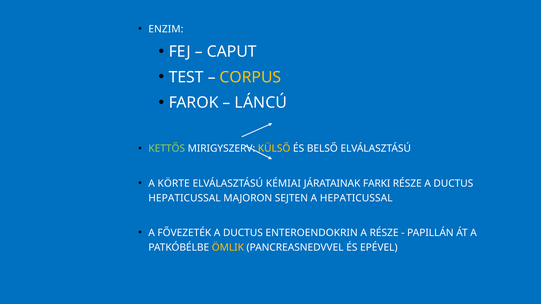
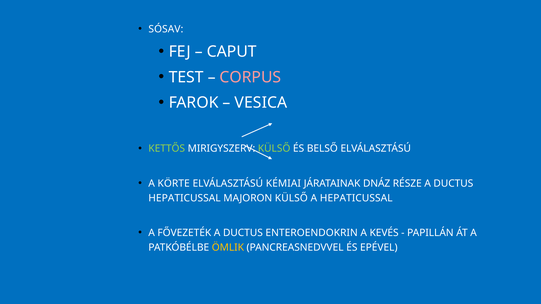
ENZIM: ENZIM -> SÓSAV (166, 29)
CORPUS colour: yellow -> pink (250, 77)
LÁNCÚ: LÁNCÚ -> VESICA (261, 103)
KÜLSŐ colour: yellow -> light green (274, 149)
FARKI: FARKI -> DNÁZ (377, 184)
MAJORON SEJTEN: SEJTEN -> KÜLSŐ (291, 198)
A RÉSZE: RÉSZE -> KEVÉS (384, 233)
